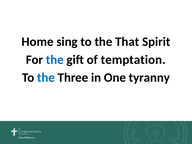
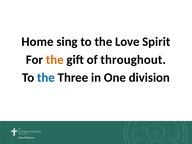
That: That -> Love (127, 42)
the colour: blue -> orange (55, 60)
temptation: temptation -> throughout (133, 60)
tyranny: tyranny -> division (149, 78)
